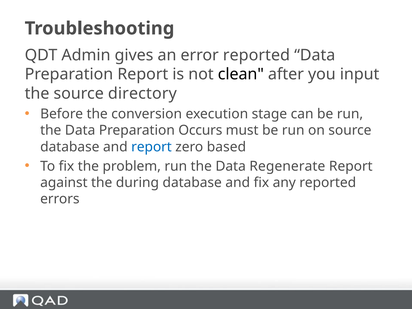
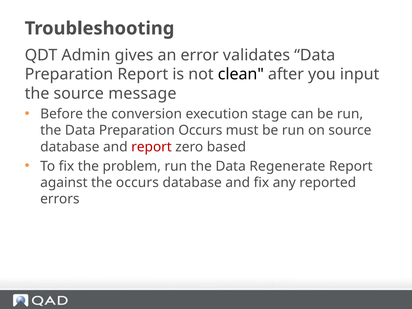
error reported: reported -> validates (256, 55)
directory: directory -> message (142, 94)
report colour: blue -> red (151, 147)
the during: during -> occurs (137, 183)
